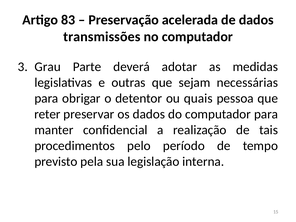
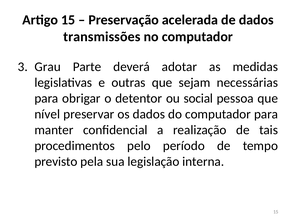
Artigo 83: 83 -> 15 (68, 20)
quais: quais -> social (198, 98)
reter: reter -> nível (47, 114)
